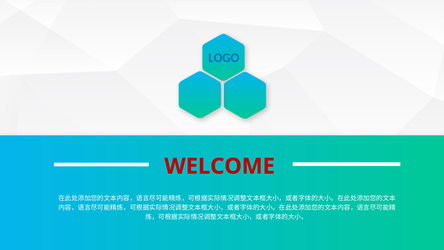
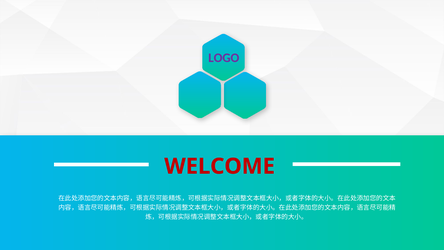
LOGO colour: blue -> purple (224, 58)
